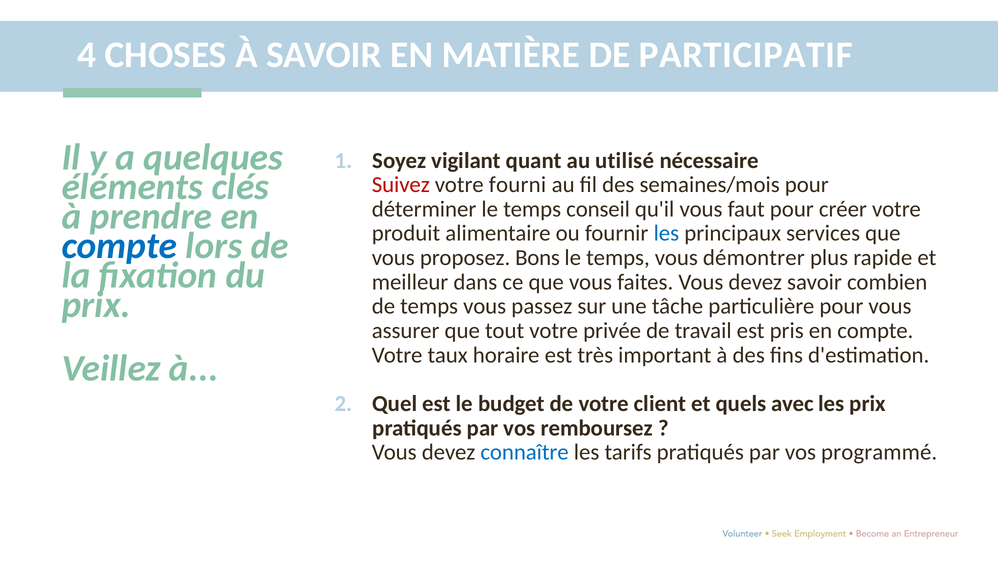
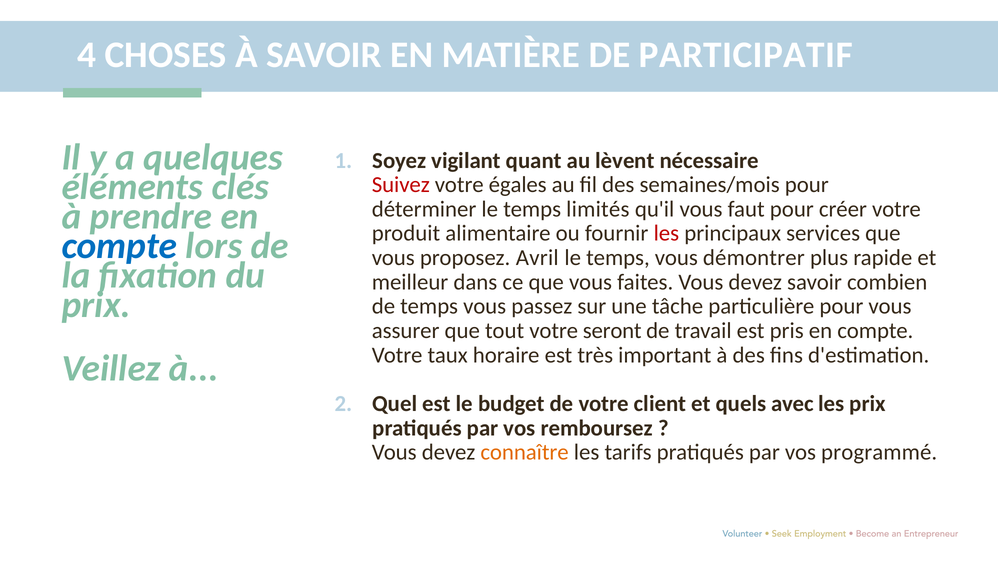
utilisé: utilisé -> lèvent (625, 161)
fourni: fourni -> égales (518, 185)
conseil: conseil -> limités (598, 209)
les colour: blue -> red (666, 234)
Bons: Bons -> Avril (537, 258)
privée: privée -> seront (612, 331)
connaître colour: blue -> orange (525, 453)
